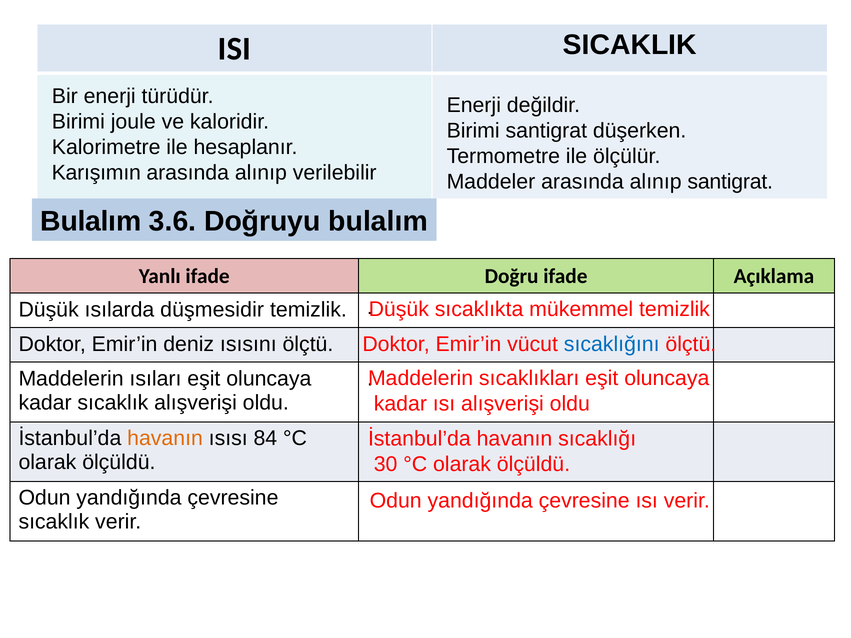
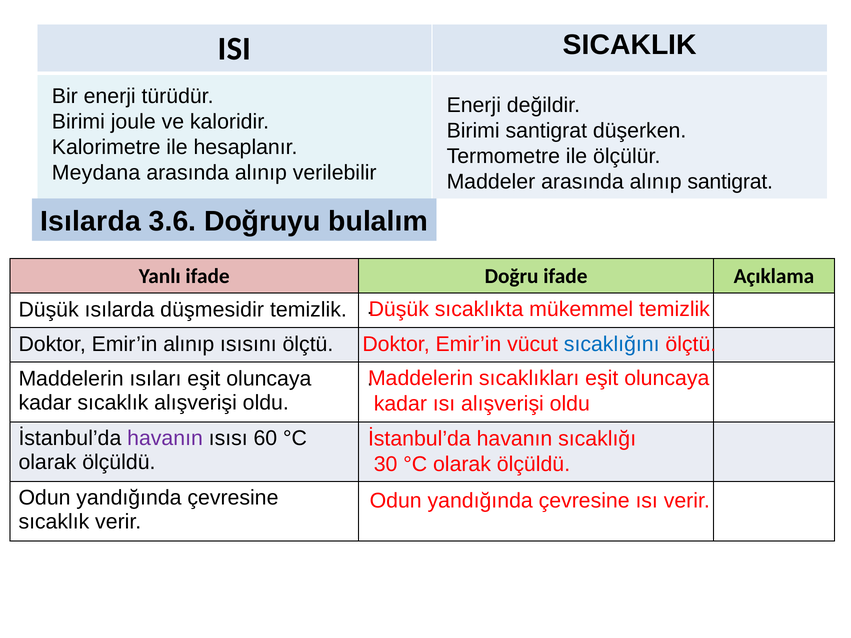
Karışımın: Karışımın -> Meydana (96, 173)
Bulalım: Bulalım -> Isılarda (91, 222)
Emir’in deniz: deniz -> alınıp (189, 344)
havanın colour: orange -> purple (165, 438)
84: 84 -> 60 (265, 438)
